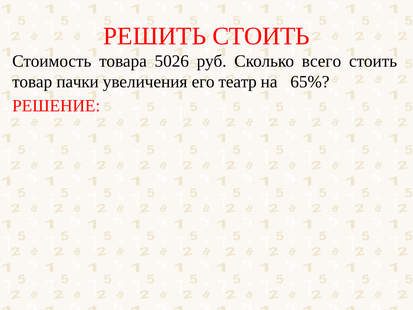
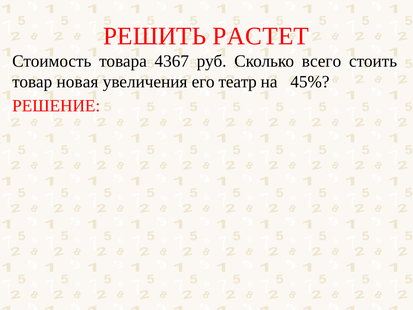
РЕШИТЬ СТОИТЬ: СТОИТЬ -> РАСТЕТ (261, 36)
5026: 5026 -> 4367 (172, 61)
пачки: пачки -> новая (77, 82)
65%: 65% -> 45% (310, 82)
